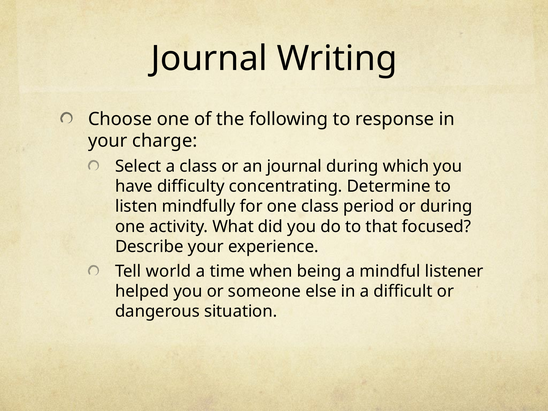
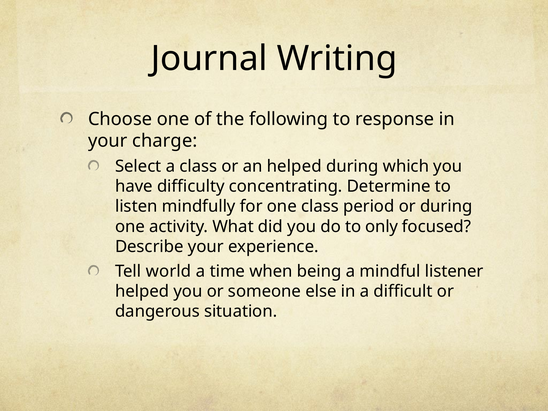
an journal: journal -> helped (294, 166)
that: that -> only (382, 227)
